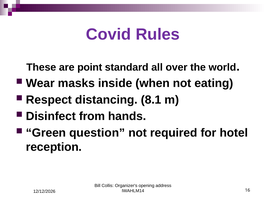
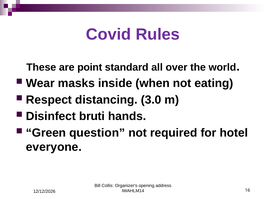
8.1: 8.1 -> 3.0 (151, 100)
from: from -> bruti (92, 117)
reception: reception -> everyone (54, 147)
